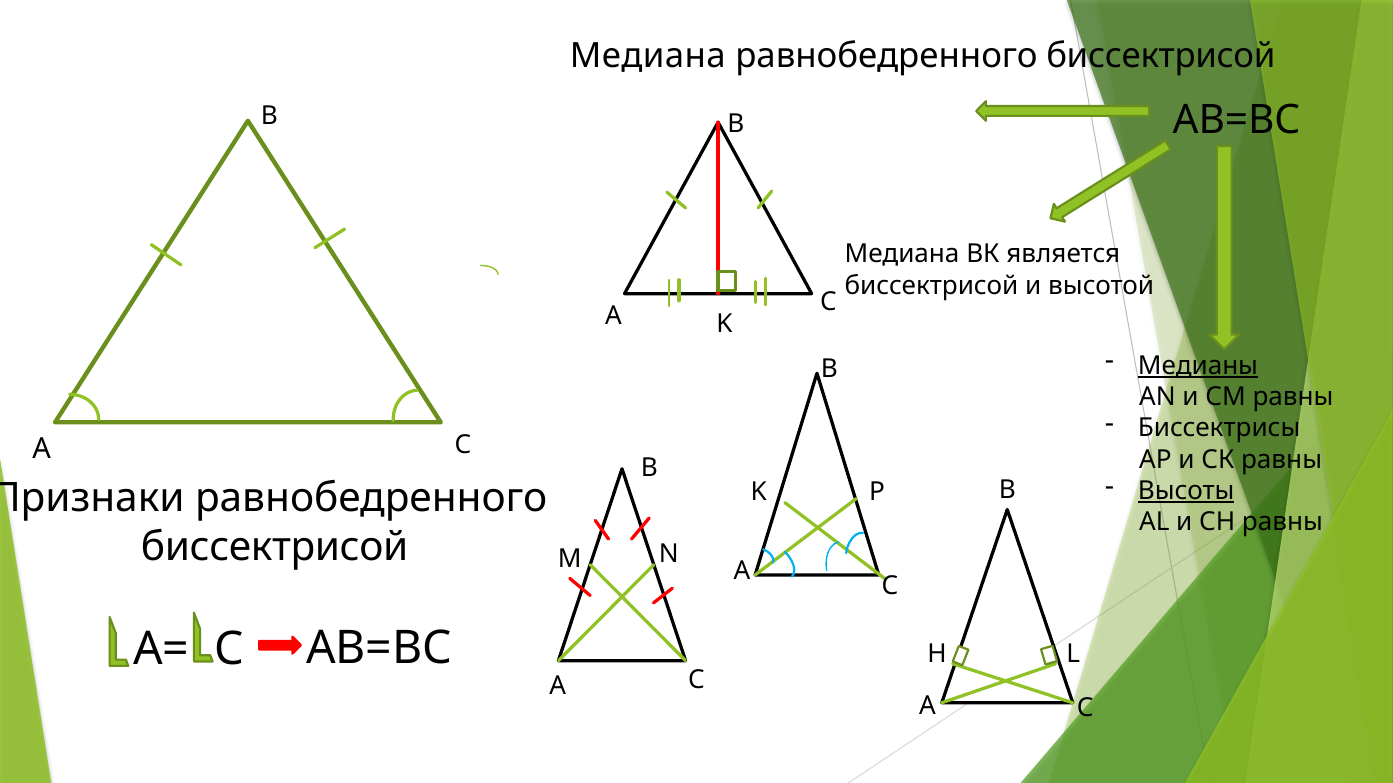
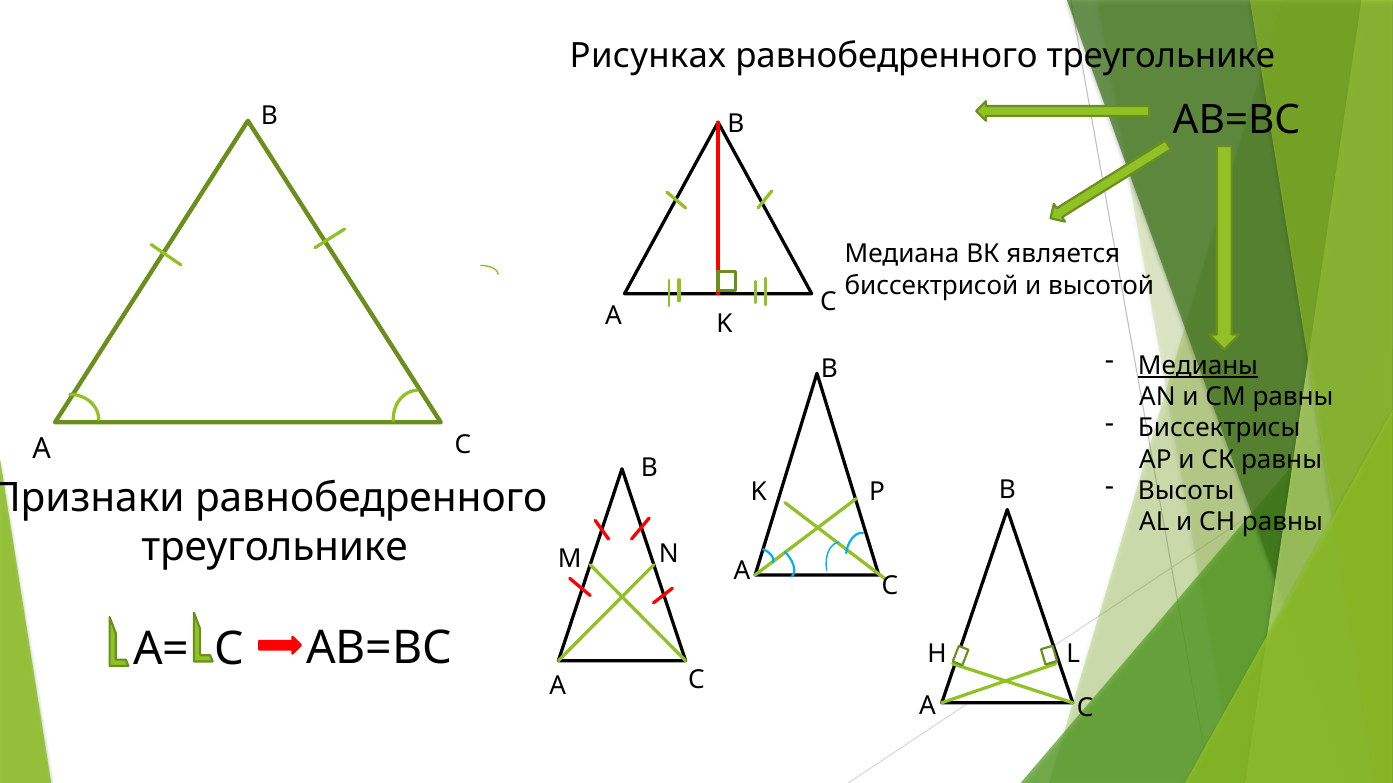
Медиана: Медиана -> Рисунках (648, 56)
биссектрисой: биссектрисой -> треугольнике (1161, 56)
Высоты underline: present -> none (1186, 491)
биссектрисой: биссектрисой -> треугольнике (275, 547)
